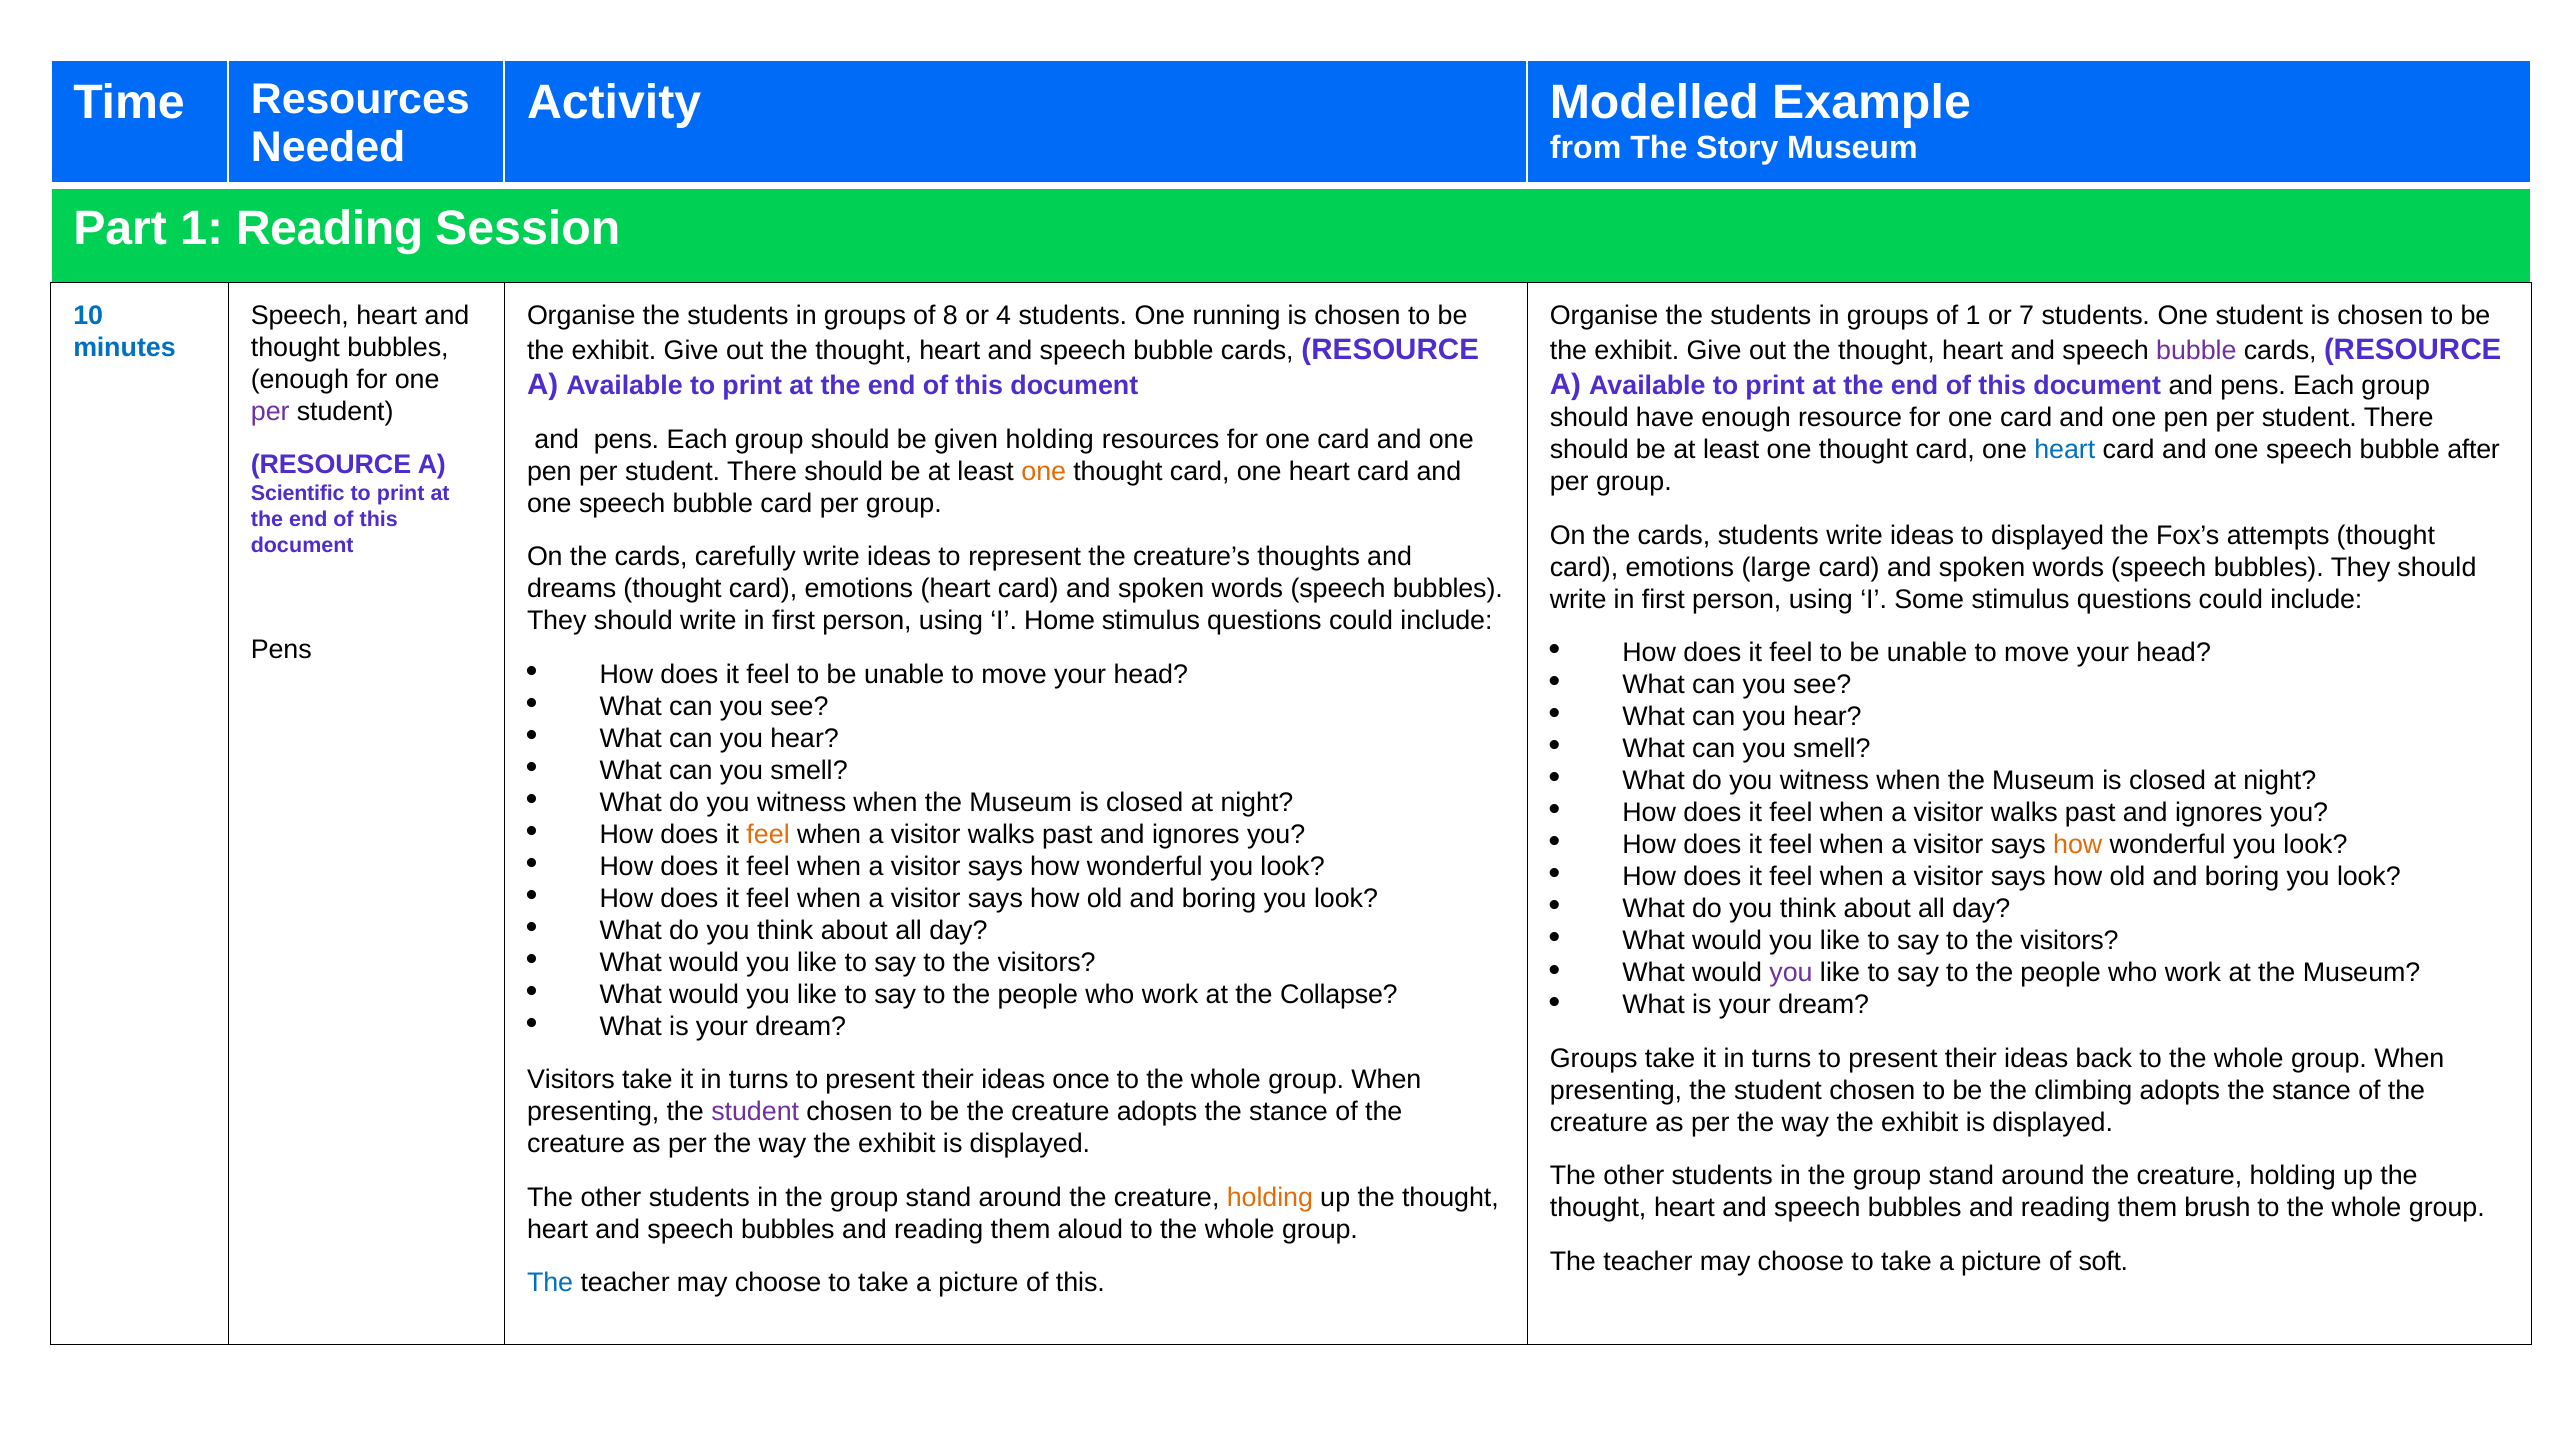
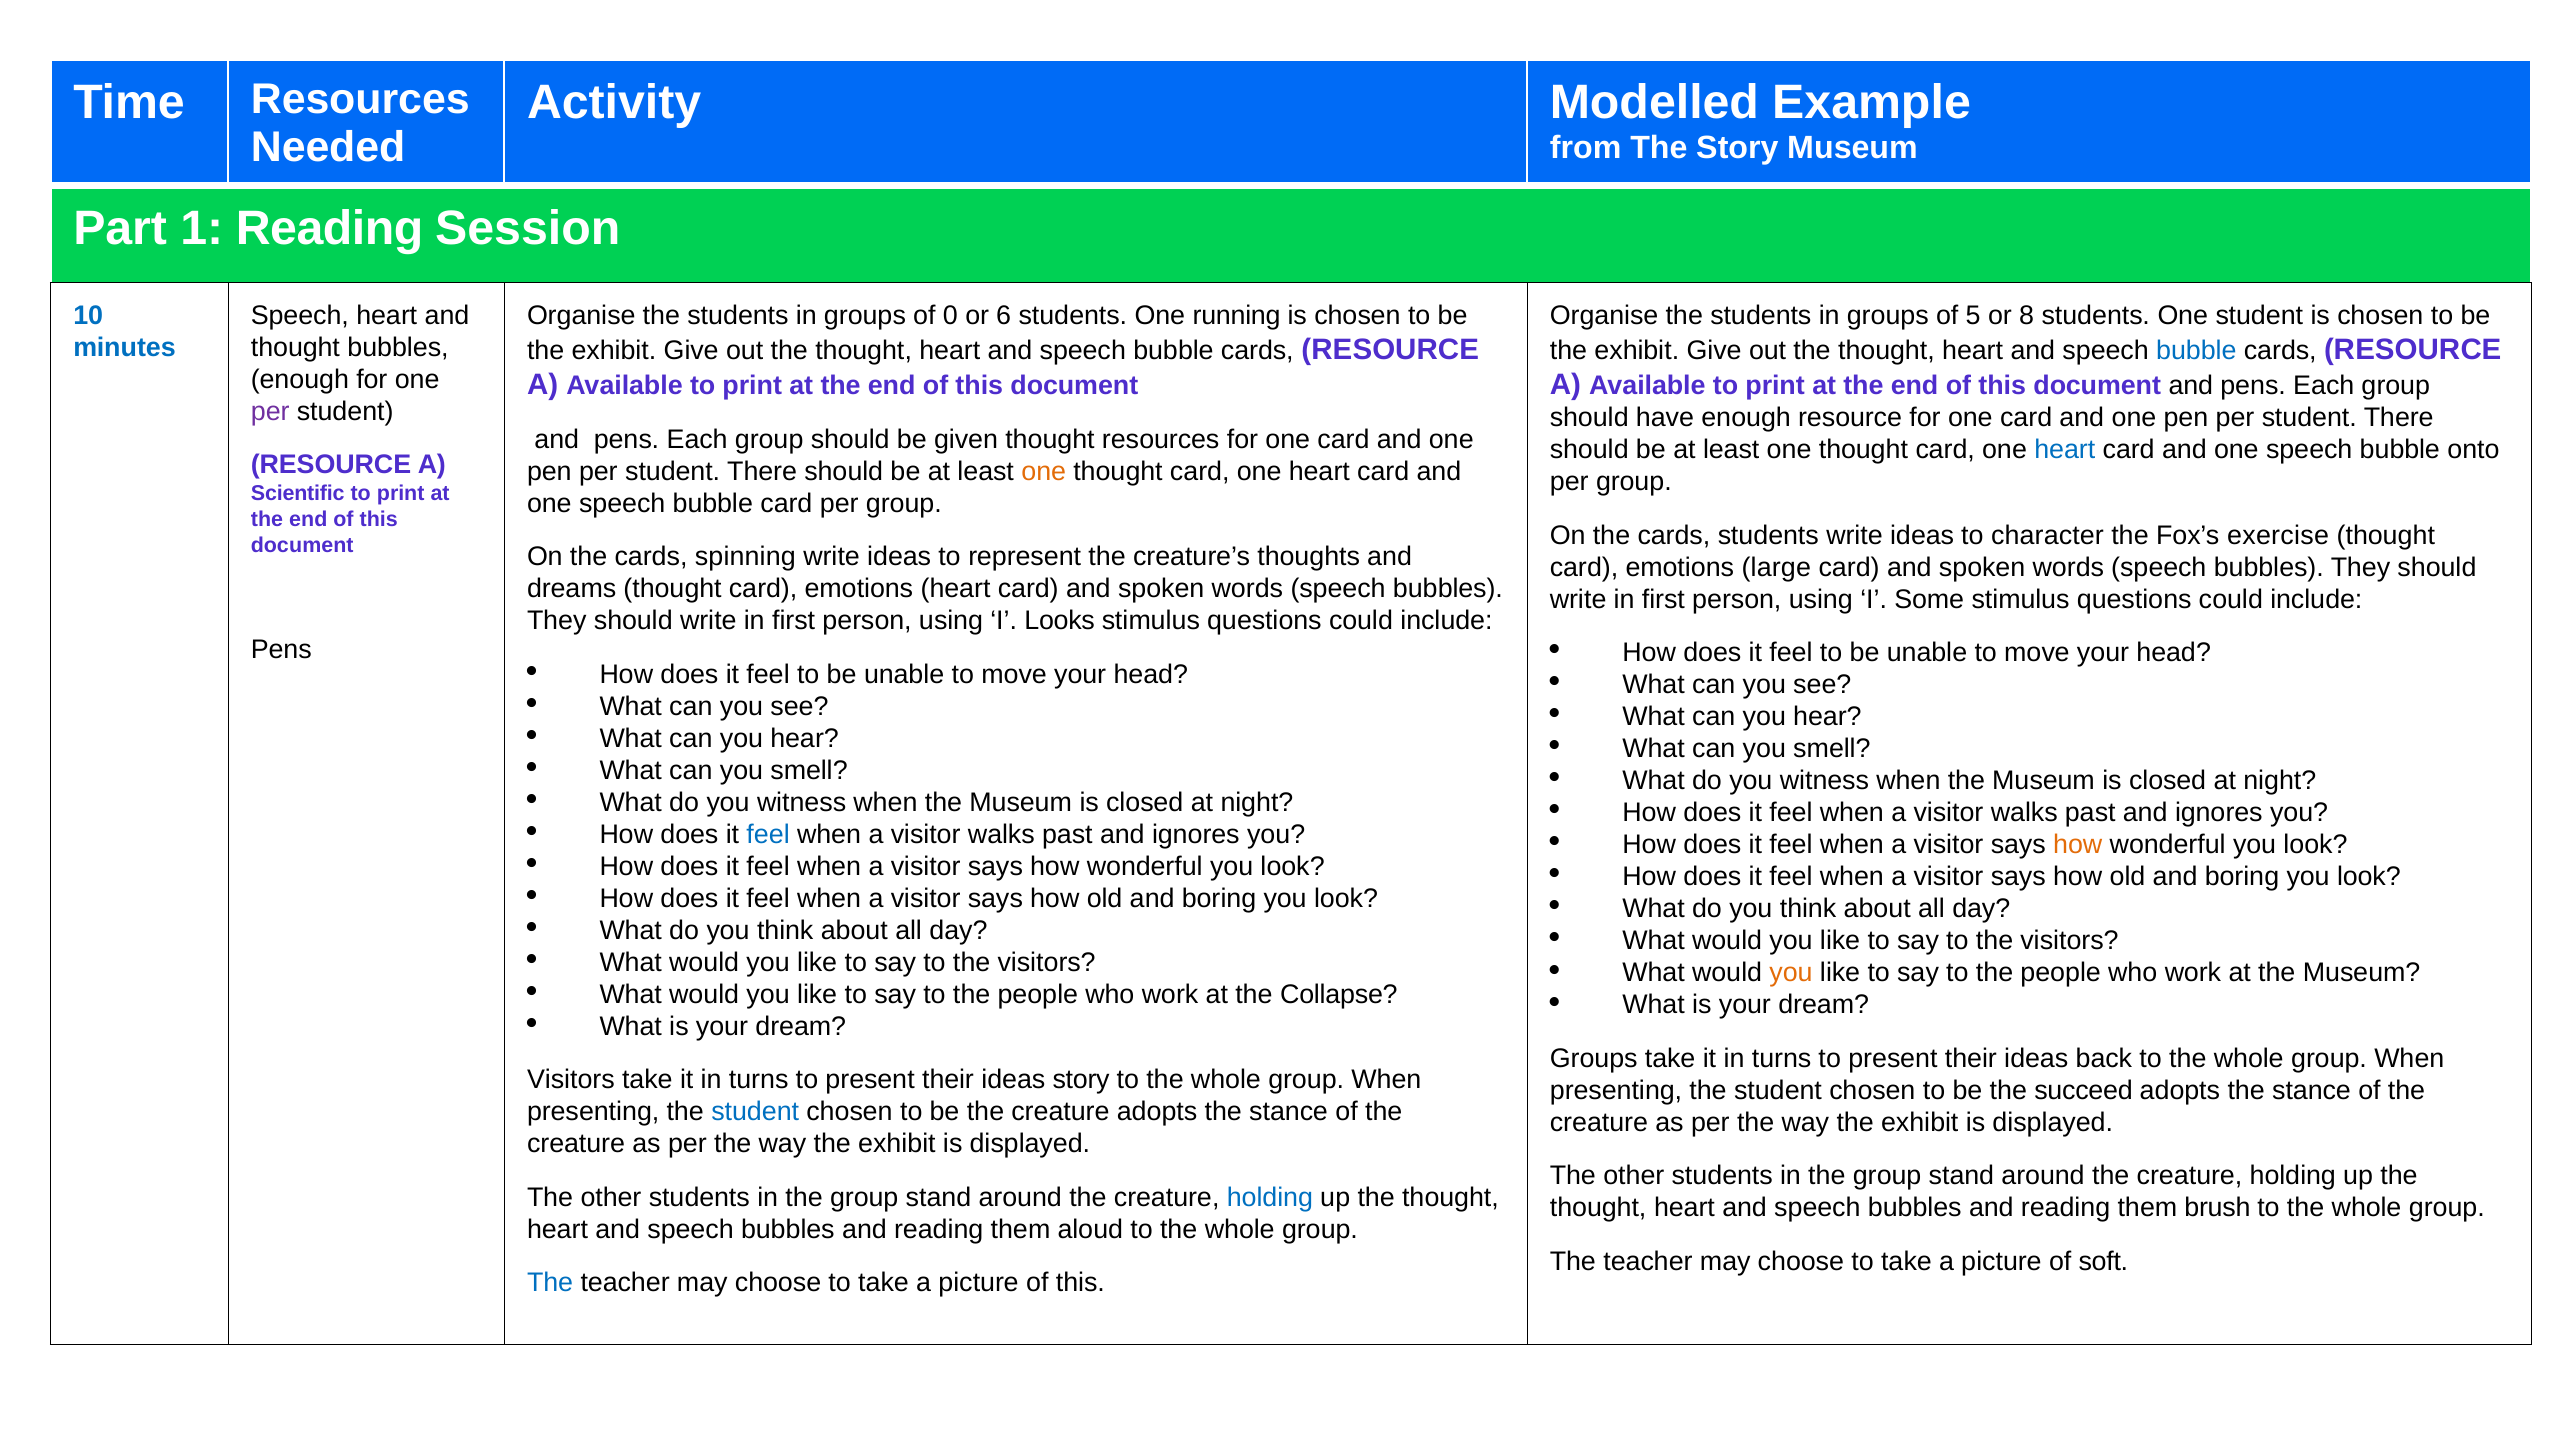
8: 8 -> 0 (950, 315)
4: 4 -> 6 (1004, 315)
of 1: 1 -> 5 (1973, 315)
7: 7 -> 8 (2027, 315)
bubble colour: purple -> blue (2196, 350)
given holding: holding -> thought (1050, 439)
after: after -> onto (2473, 450)
to displayed: displayed -> character (2048, 535)
attempts: attempts -> exercise (2278, 535)
carefully: carefully -> spinning (745, 557)
Home: Home -> Looks (1060, 621)
feel colour: orange -> blue (768, 834)
you colour: purple -> orange (1791, 973)
ideas once: once -> story (1081, 1080)
climbing: climbing -> succeed (2084, 1090)
student colour: purple -> blue (755, 1112)
holding colour: orange -> blue (1270, 1197)
